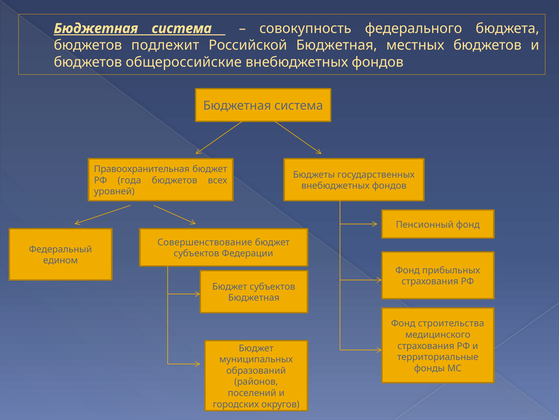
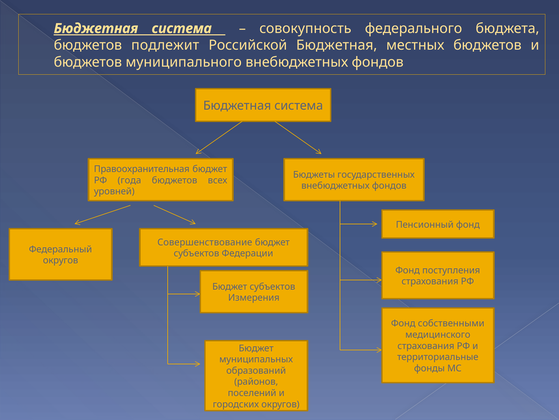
общероссийские: общероссийские -> муниципального (184, 62)
едином: едином -> округов (61, 260)
прибыльных: прибыльных -> поступления (451, 270)
Бюджетная: Бюджетная -> Измерения (254, 297)
строительства: строительства -> собственными (451, 323)
